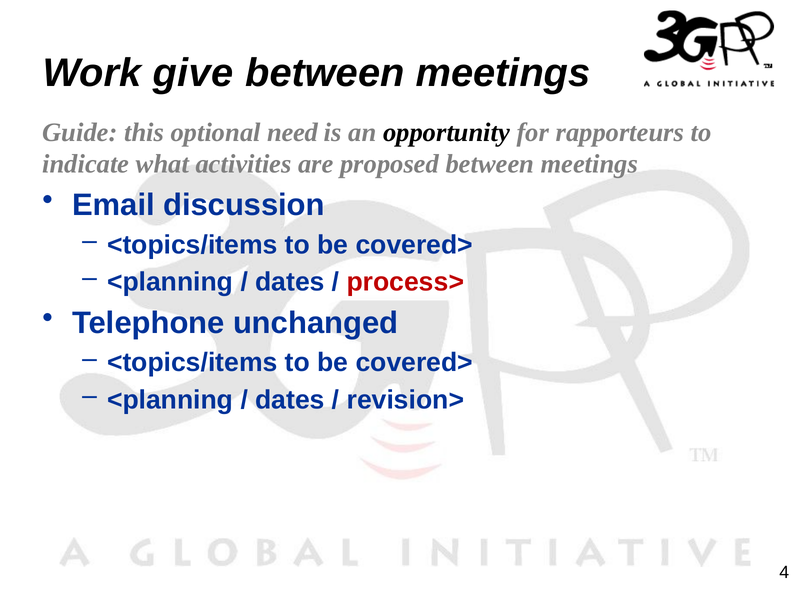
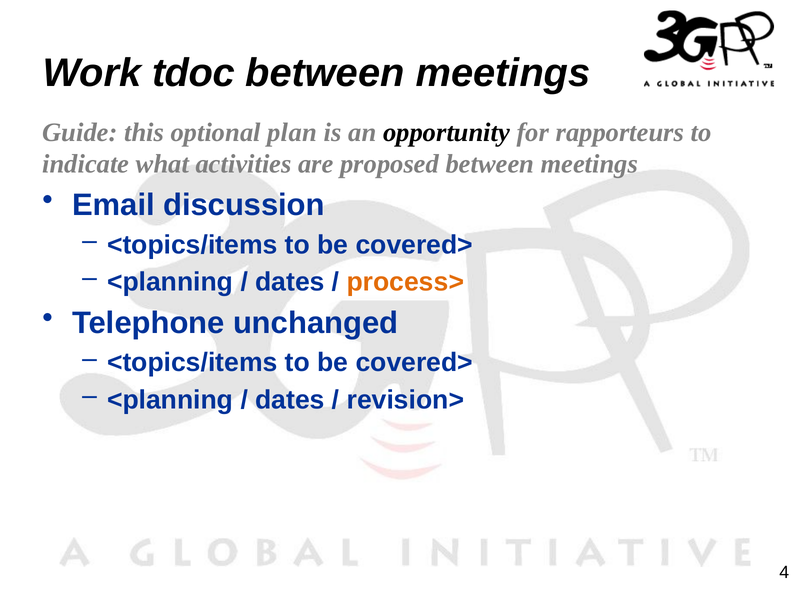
give: give -> tdoc (194, 73)
need: need -> plan (292, 132)
process> colour: red -> orange (405, 282)
